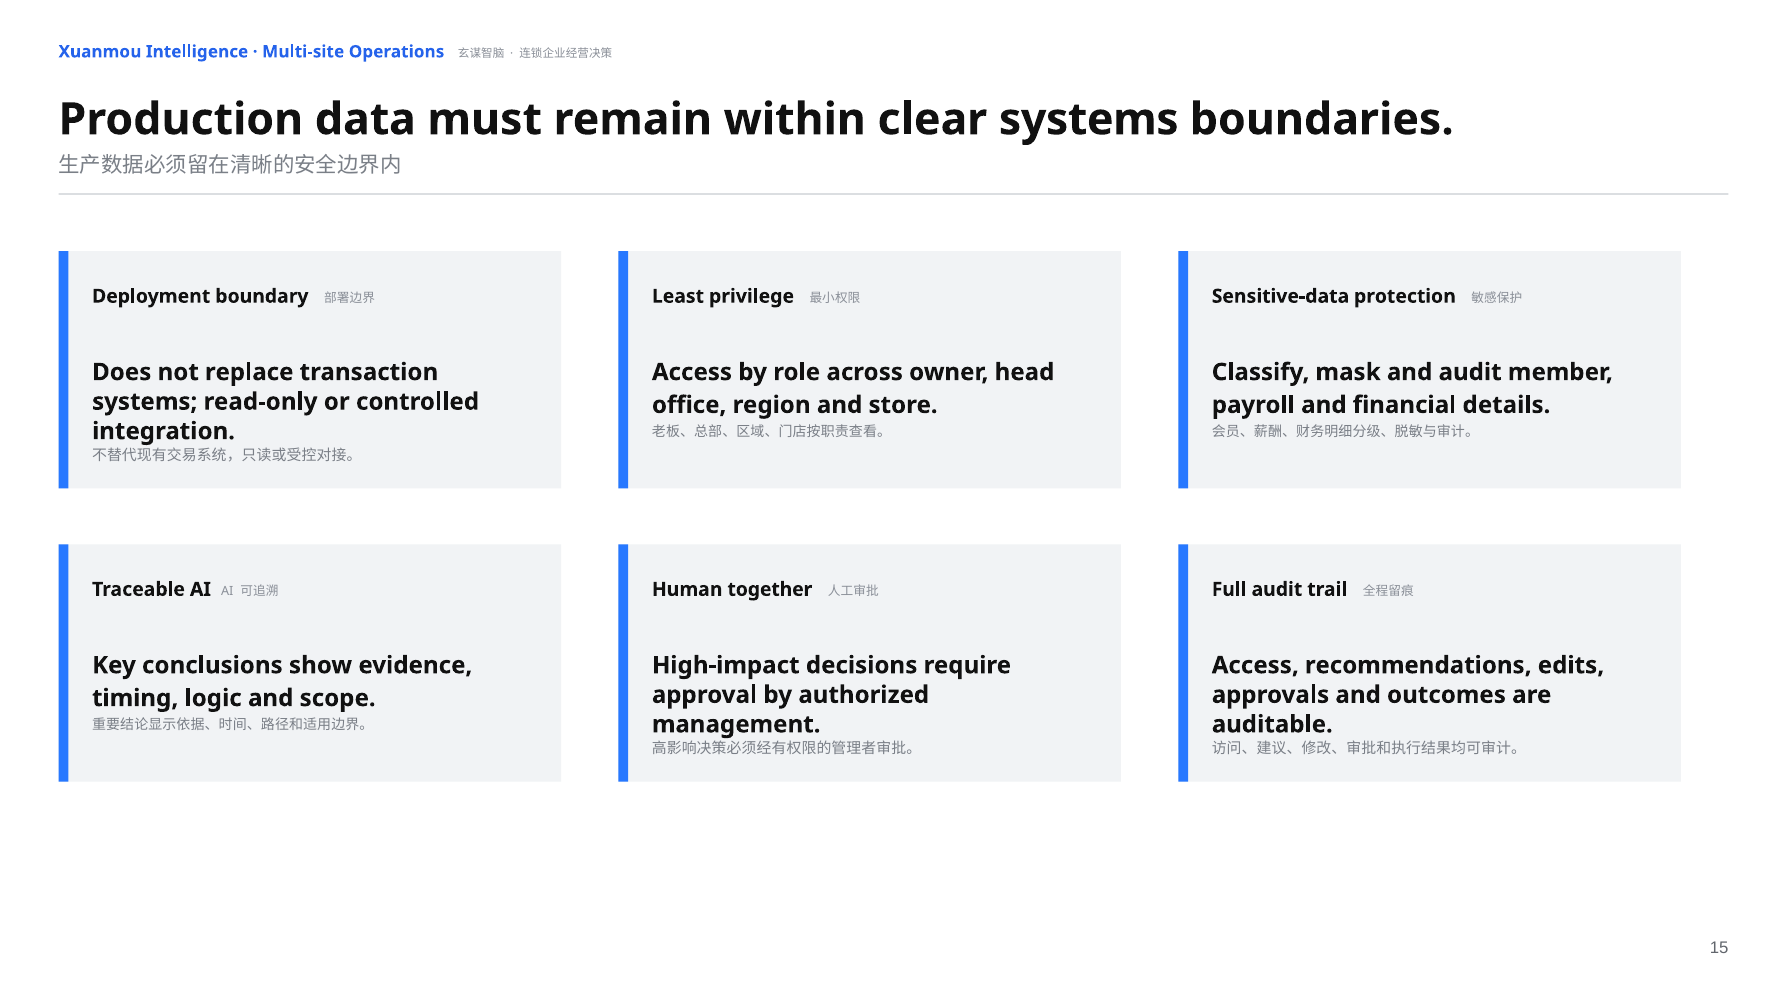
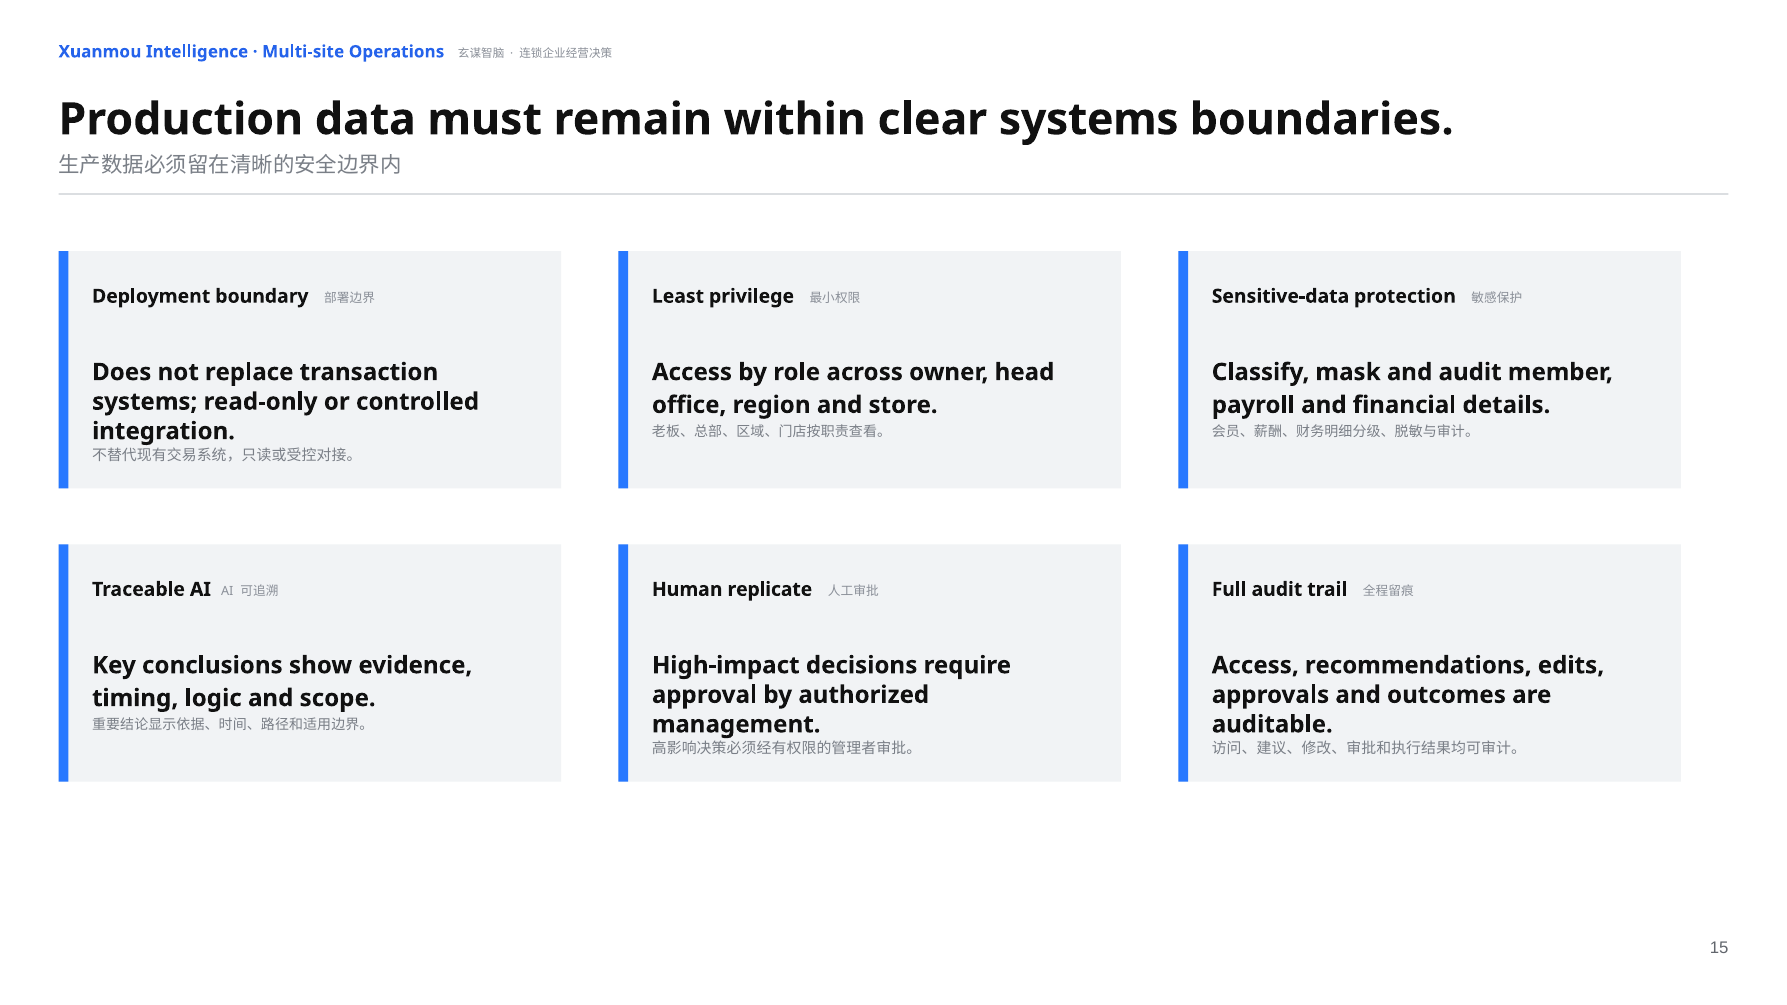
together: together -> replicate (770, 589)
